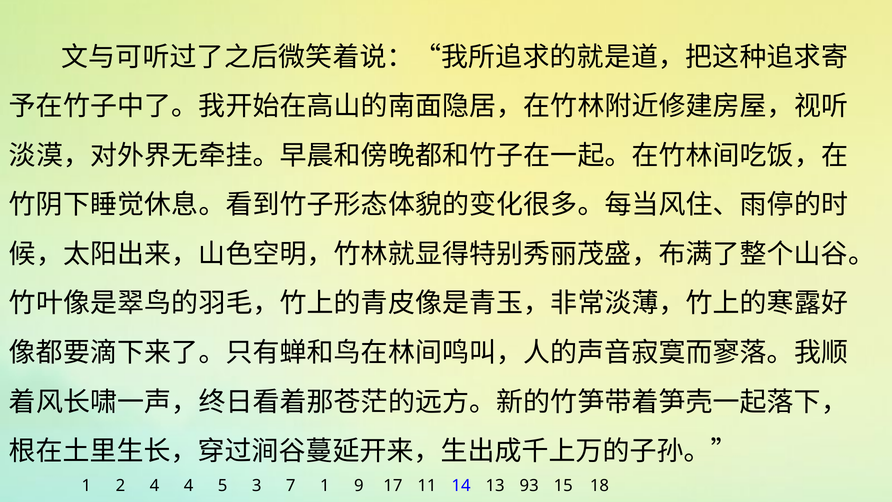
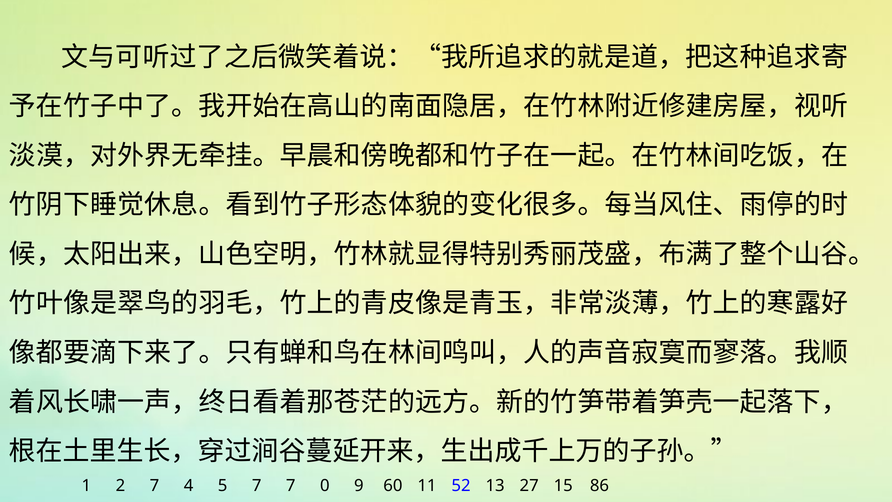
2 4: 4 -> 7 (155, 485)
5 3: 3 -> 7 (257, 485)
7 1: 1 -> 0 (325, 485)
17: 17 -> 60 (393, 485)
14: 14 -> 52 (461, 485)
93: 93 -> 27 (529, 485)
18: 18 -> 86 (599, 485)
